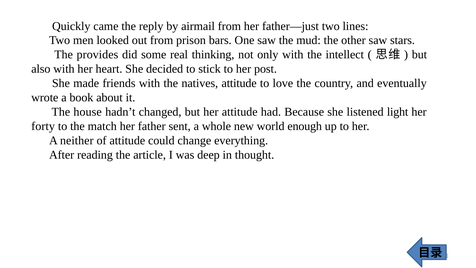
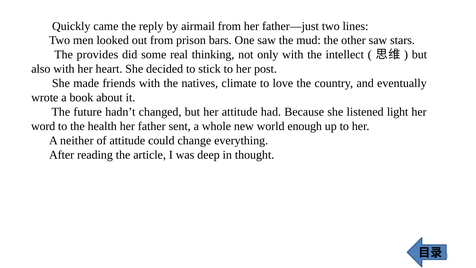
natives attitude: attitude -> climate (239, 83)
house: house -> future (88, 112)
forty: forty -> word (43, 126)
match: match -> health (102, 126)
